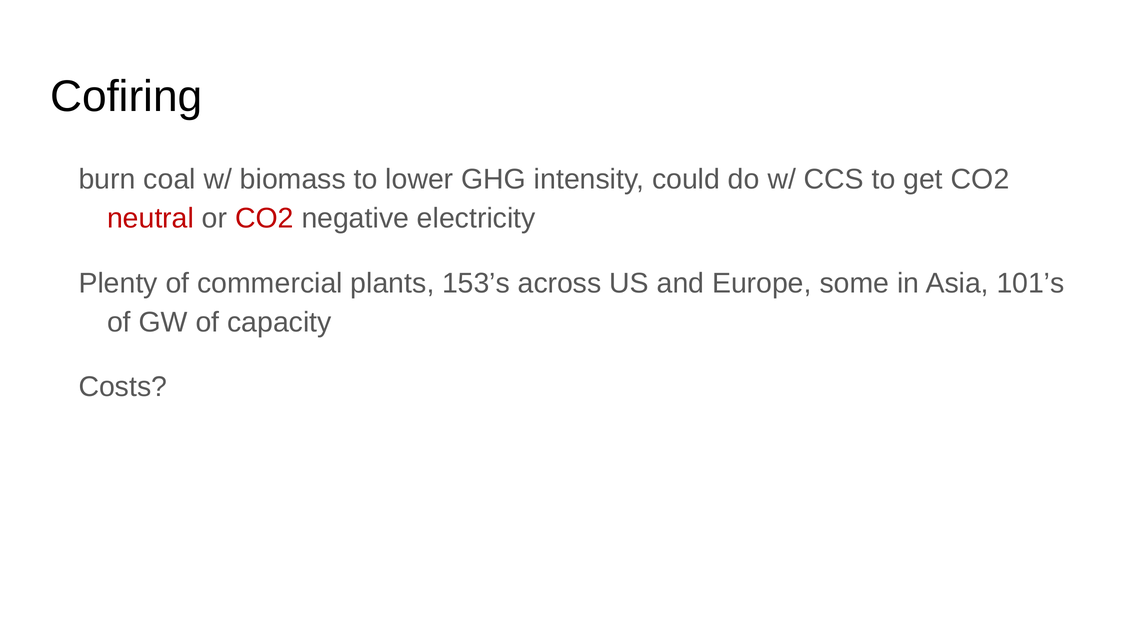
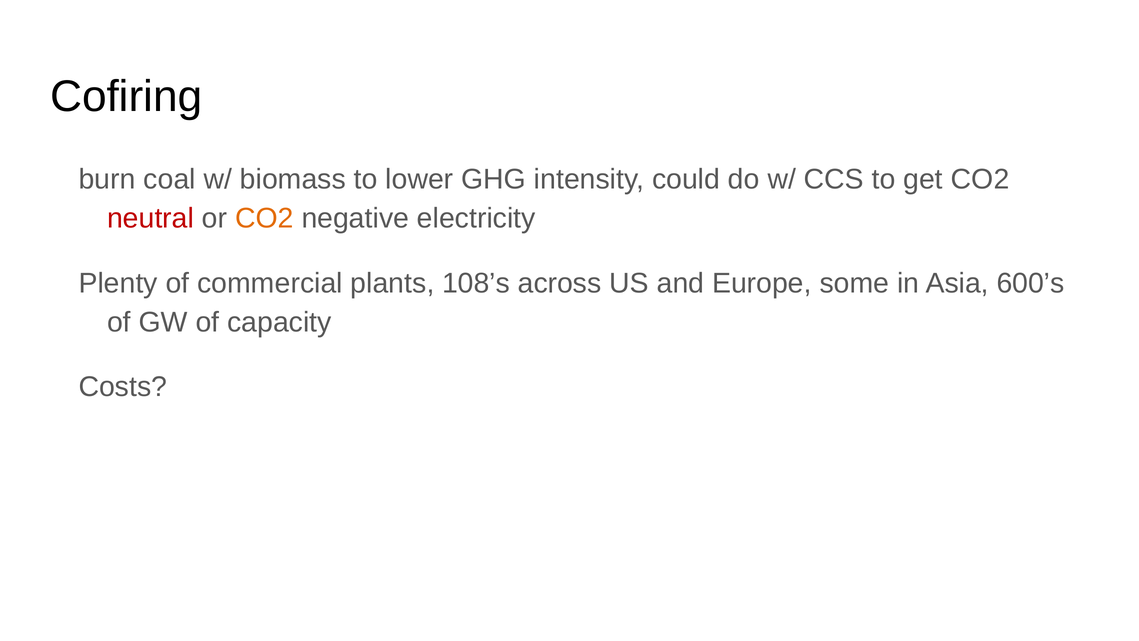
CO2 colour: red -> orange (264, 218)
153’s: 153’s -> 108’s (476, 283)
101’s: 101’s -> 600’s (1031, 283)
